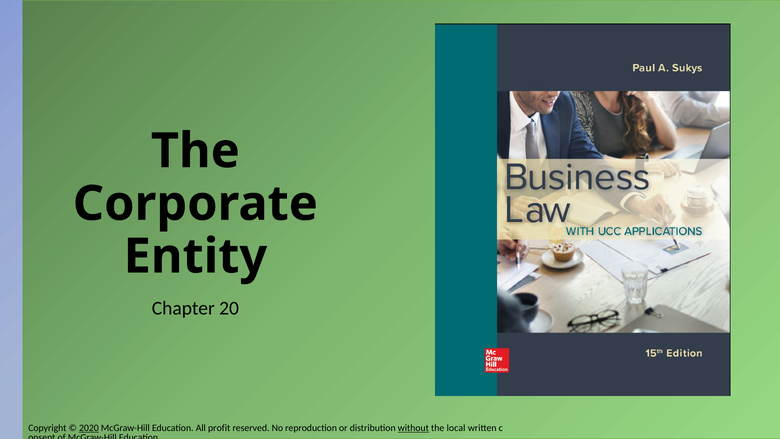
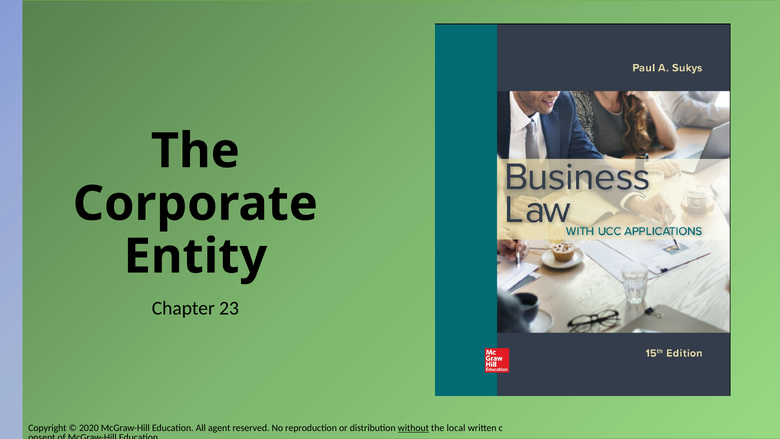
20: 20 -> 23 (229, 308)
2020 underline: present -> none (89, 428)
profit: profit -> agent (219, 428)
